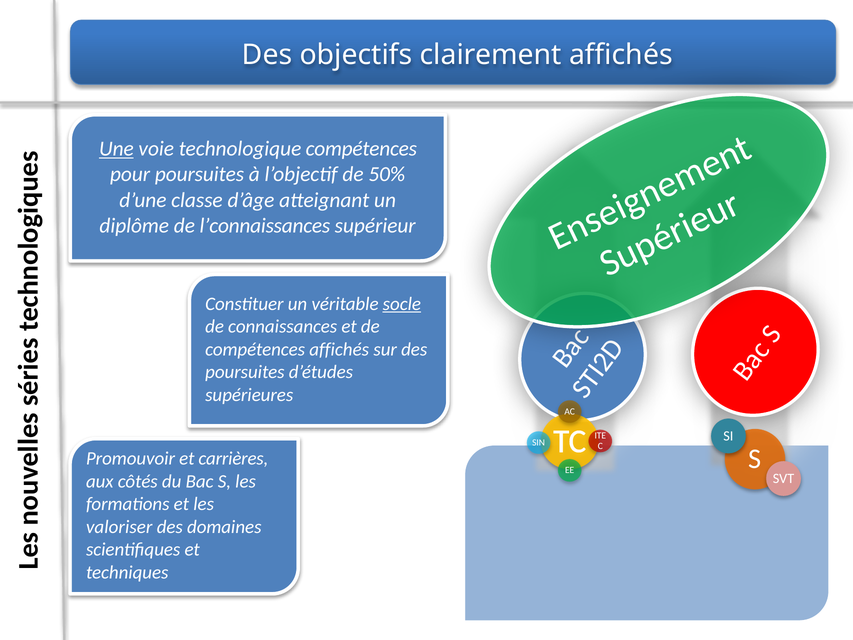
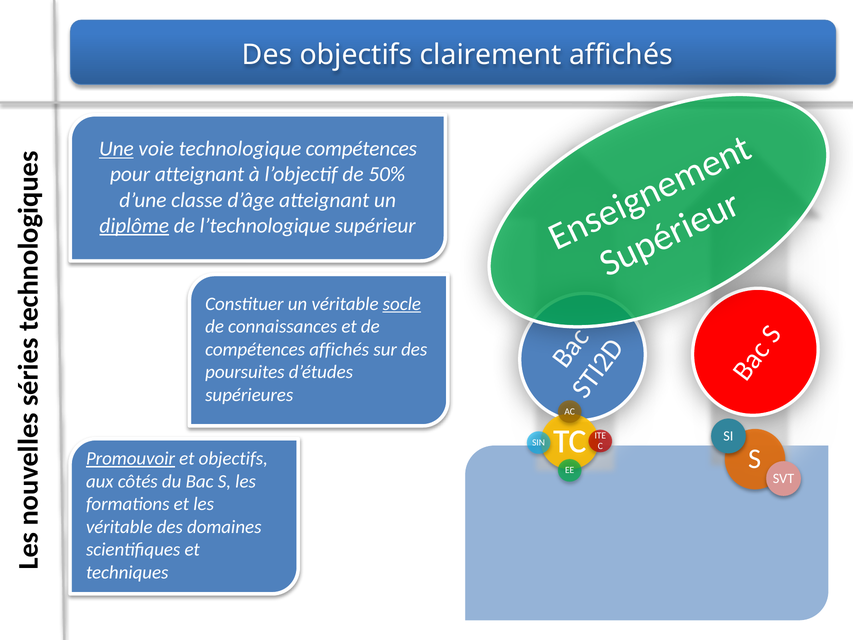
pour poursuites: poursuites -> atteignant (200, 174)
diplôme underline: none -> present (134, 226)
l’connaissances: l’connaissances -> l’technologique (265, 226)
Promouvoir underline: none -> present (130, 458)
et carrières: carrières -> objectifs (233, 458)
valoriser: valoriser -> véritable (119, 527)
